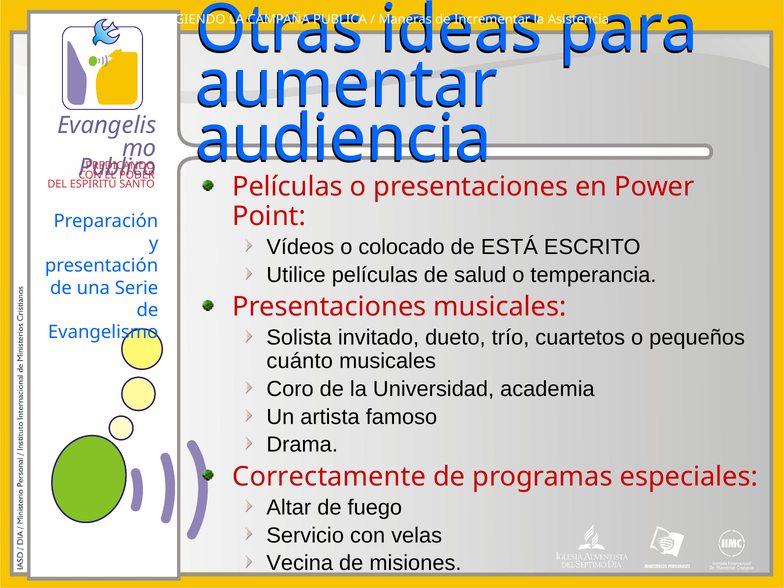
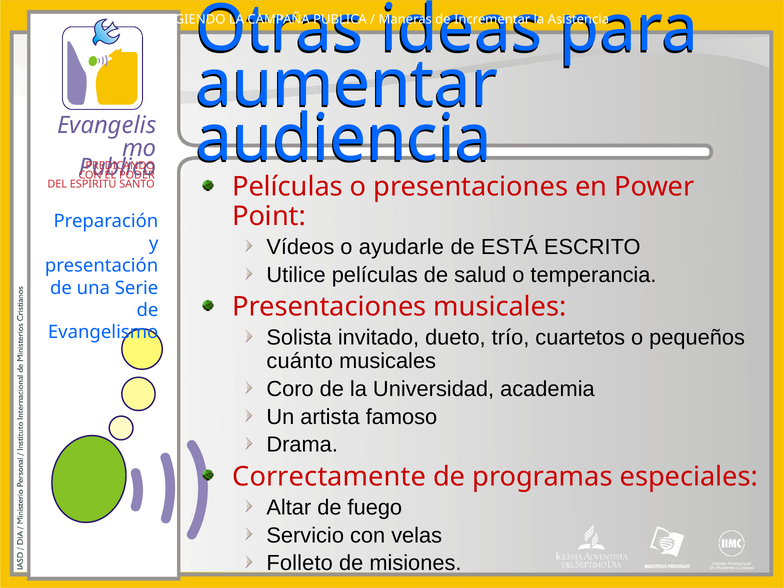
colocado: colocado -> ayudarle (401, 247)
Vecina: Vecina -> Folleto (300, 563)
